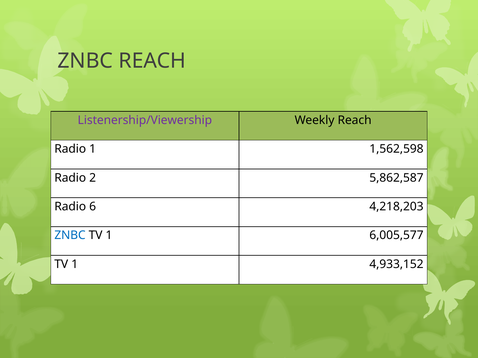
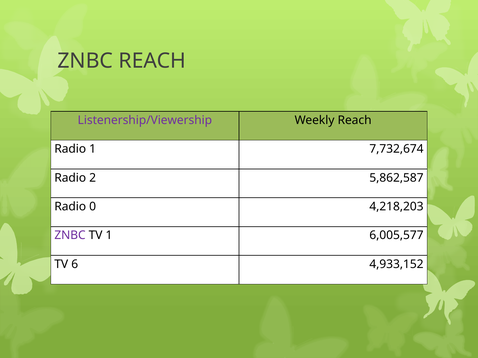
1,562,598: 1,562,598 -> 7,732,674 (396, 149)
6: 6 -> 0 (93, 207)
ZNBC colour: blue -> purple (70, 236)
1: 1 -> 6 (75, 265)
